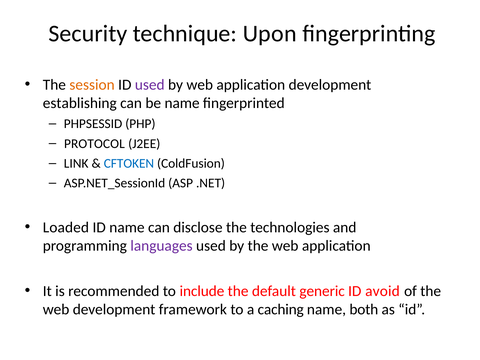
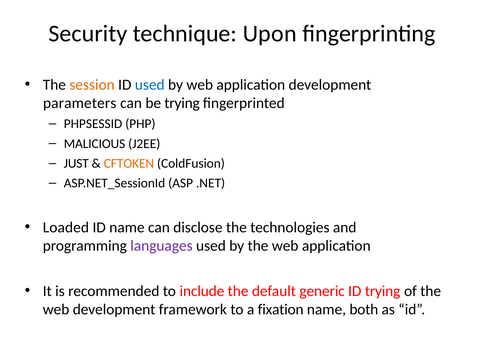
used colour: purple -> blue (150, 85)
establishing: establishing -> parameters (80, 103)
be name: name -> trying (182, 103)
PROTOCOL: PROTOCOL -> MALICIOUS (95, 144)
LINK: LINK -> JUST (76, 163)
CFTOKEN colour: blue -> orange (129, 163)
ID avoid: avoid -> trying (383, 291)
caching: caching -> fixation (281, 309)
